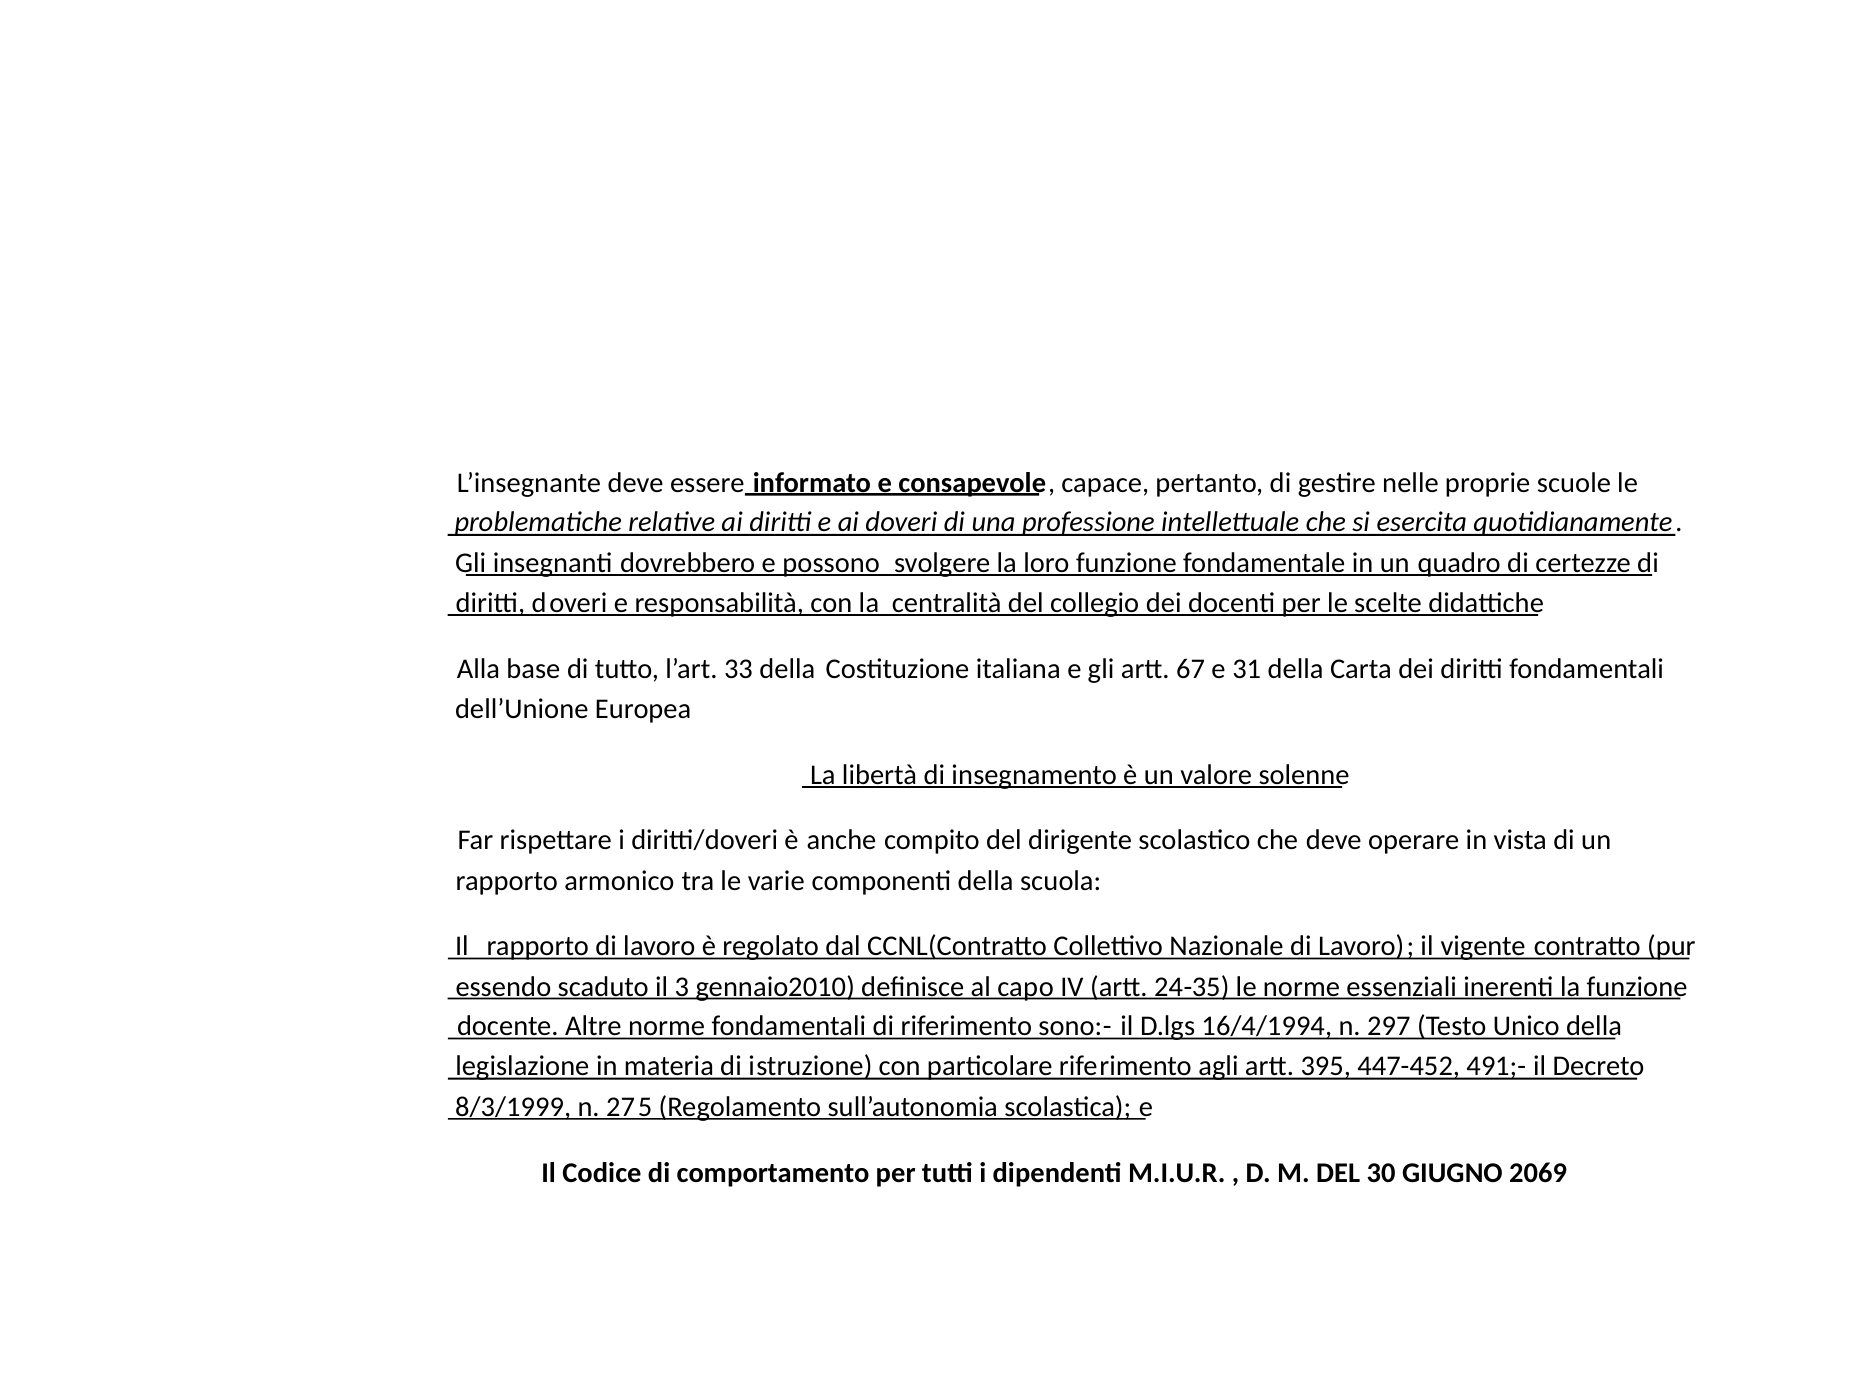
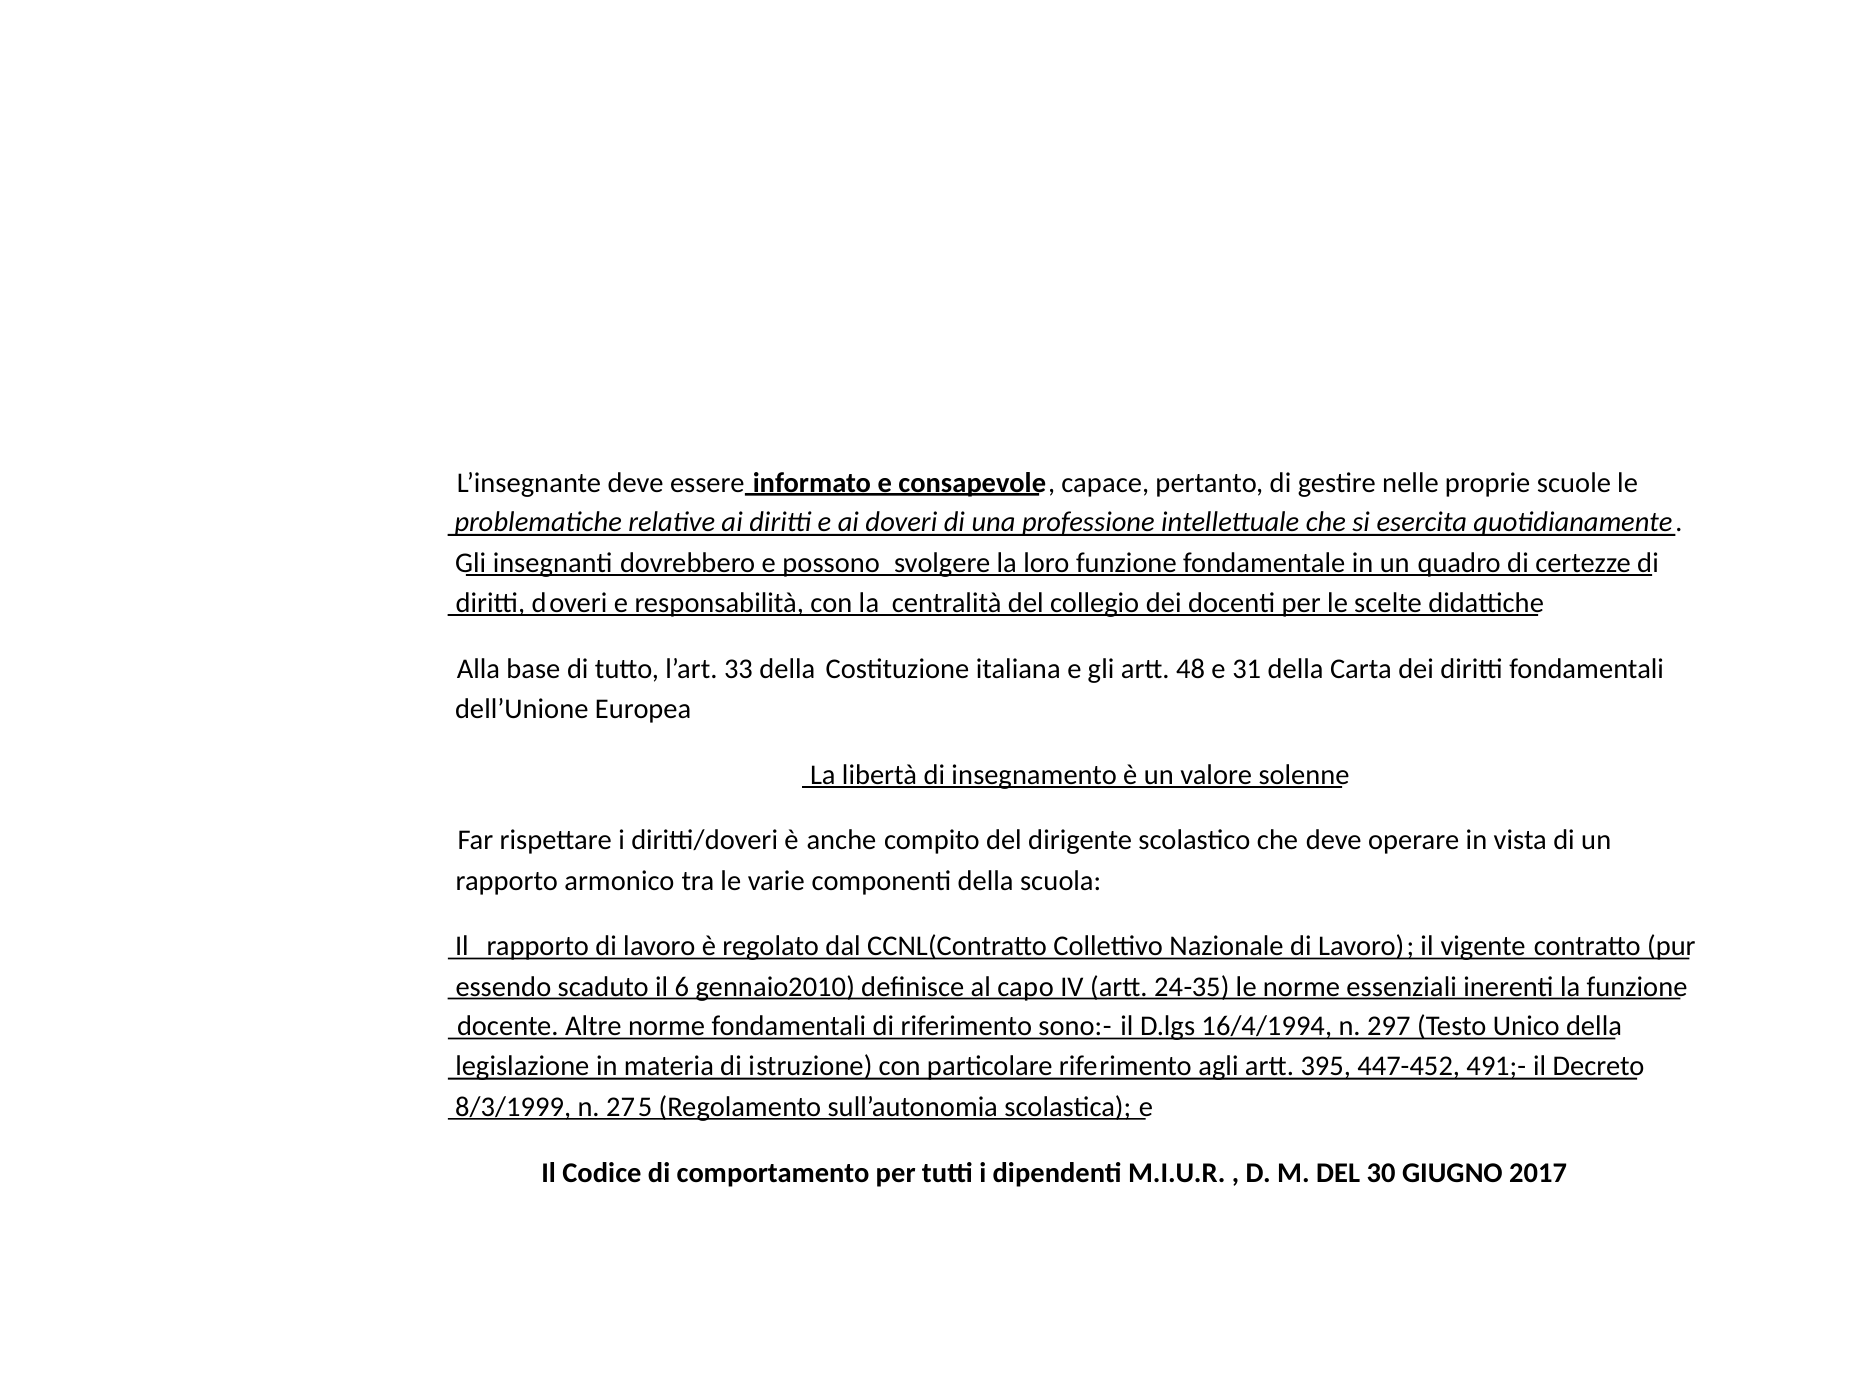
67: 67 -> 48 (1191, 669)
3: 3 -> 6 (682, 986)
2069: 2069 -> 2017 (1538, 1173)
